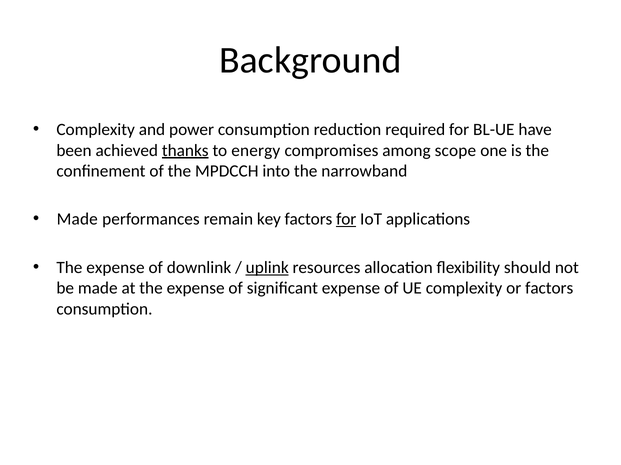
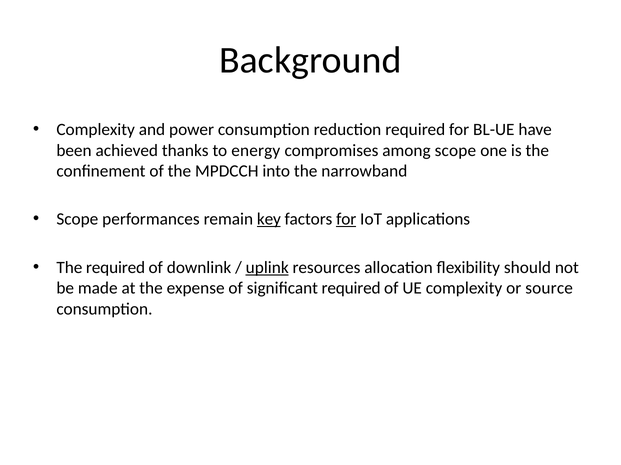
thanks underline: present -> none (185, 151)
Made: Made -> Scope (77, 220)
key underline: none -> present (269, 220)
expense: expense -> required (116, 268)
significant expense: expense -> required (351, 289)
or factors: factors -> source (549, 289)
